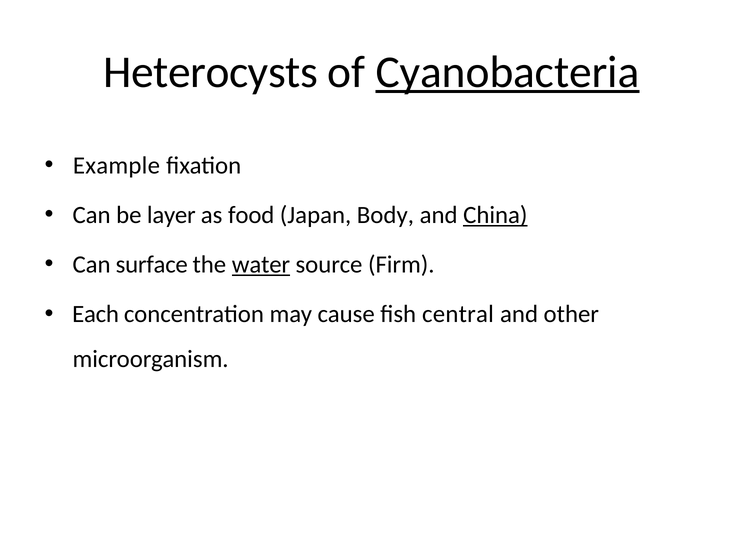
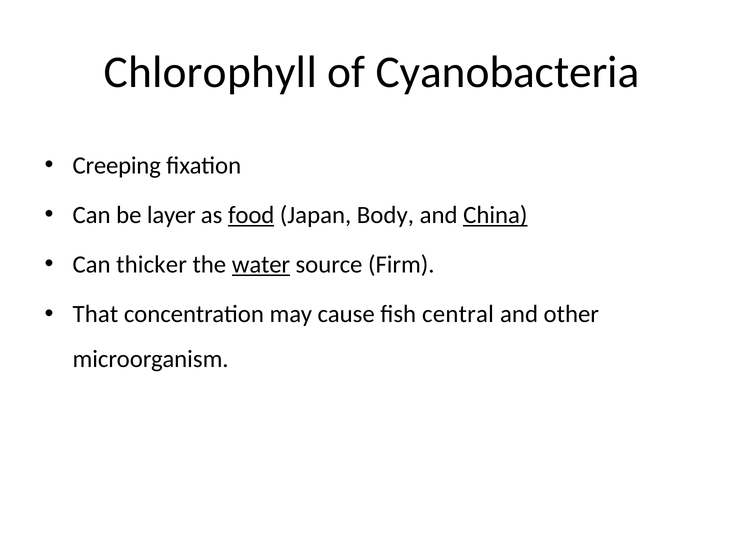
Heterocysts: Heterocysts -> Chlorophyll (210, 72)
Cyanobacteria underline: present -> none (508, 72)
Example: Example -> Creeping (117, 165)
food underline: none -> present (251, 215)
surface: surface -> thicker (152, 265)
Each: Each -> That (95, 314)
